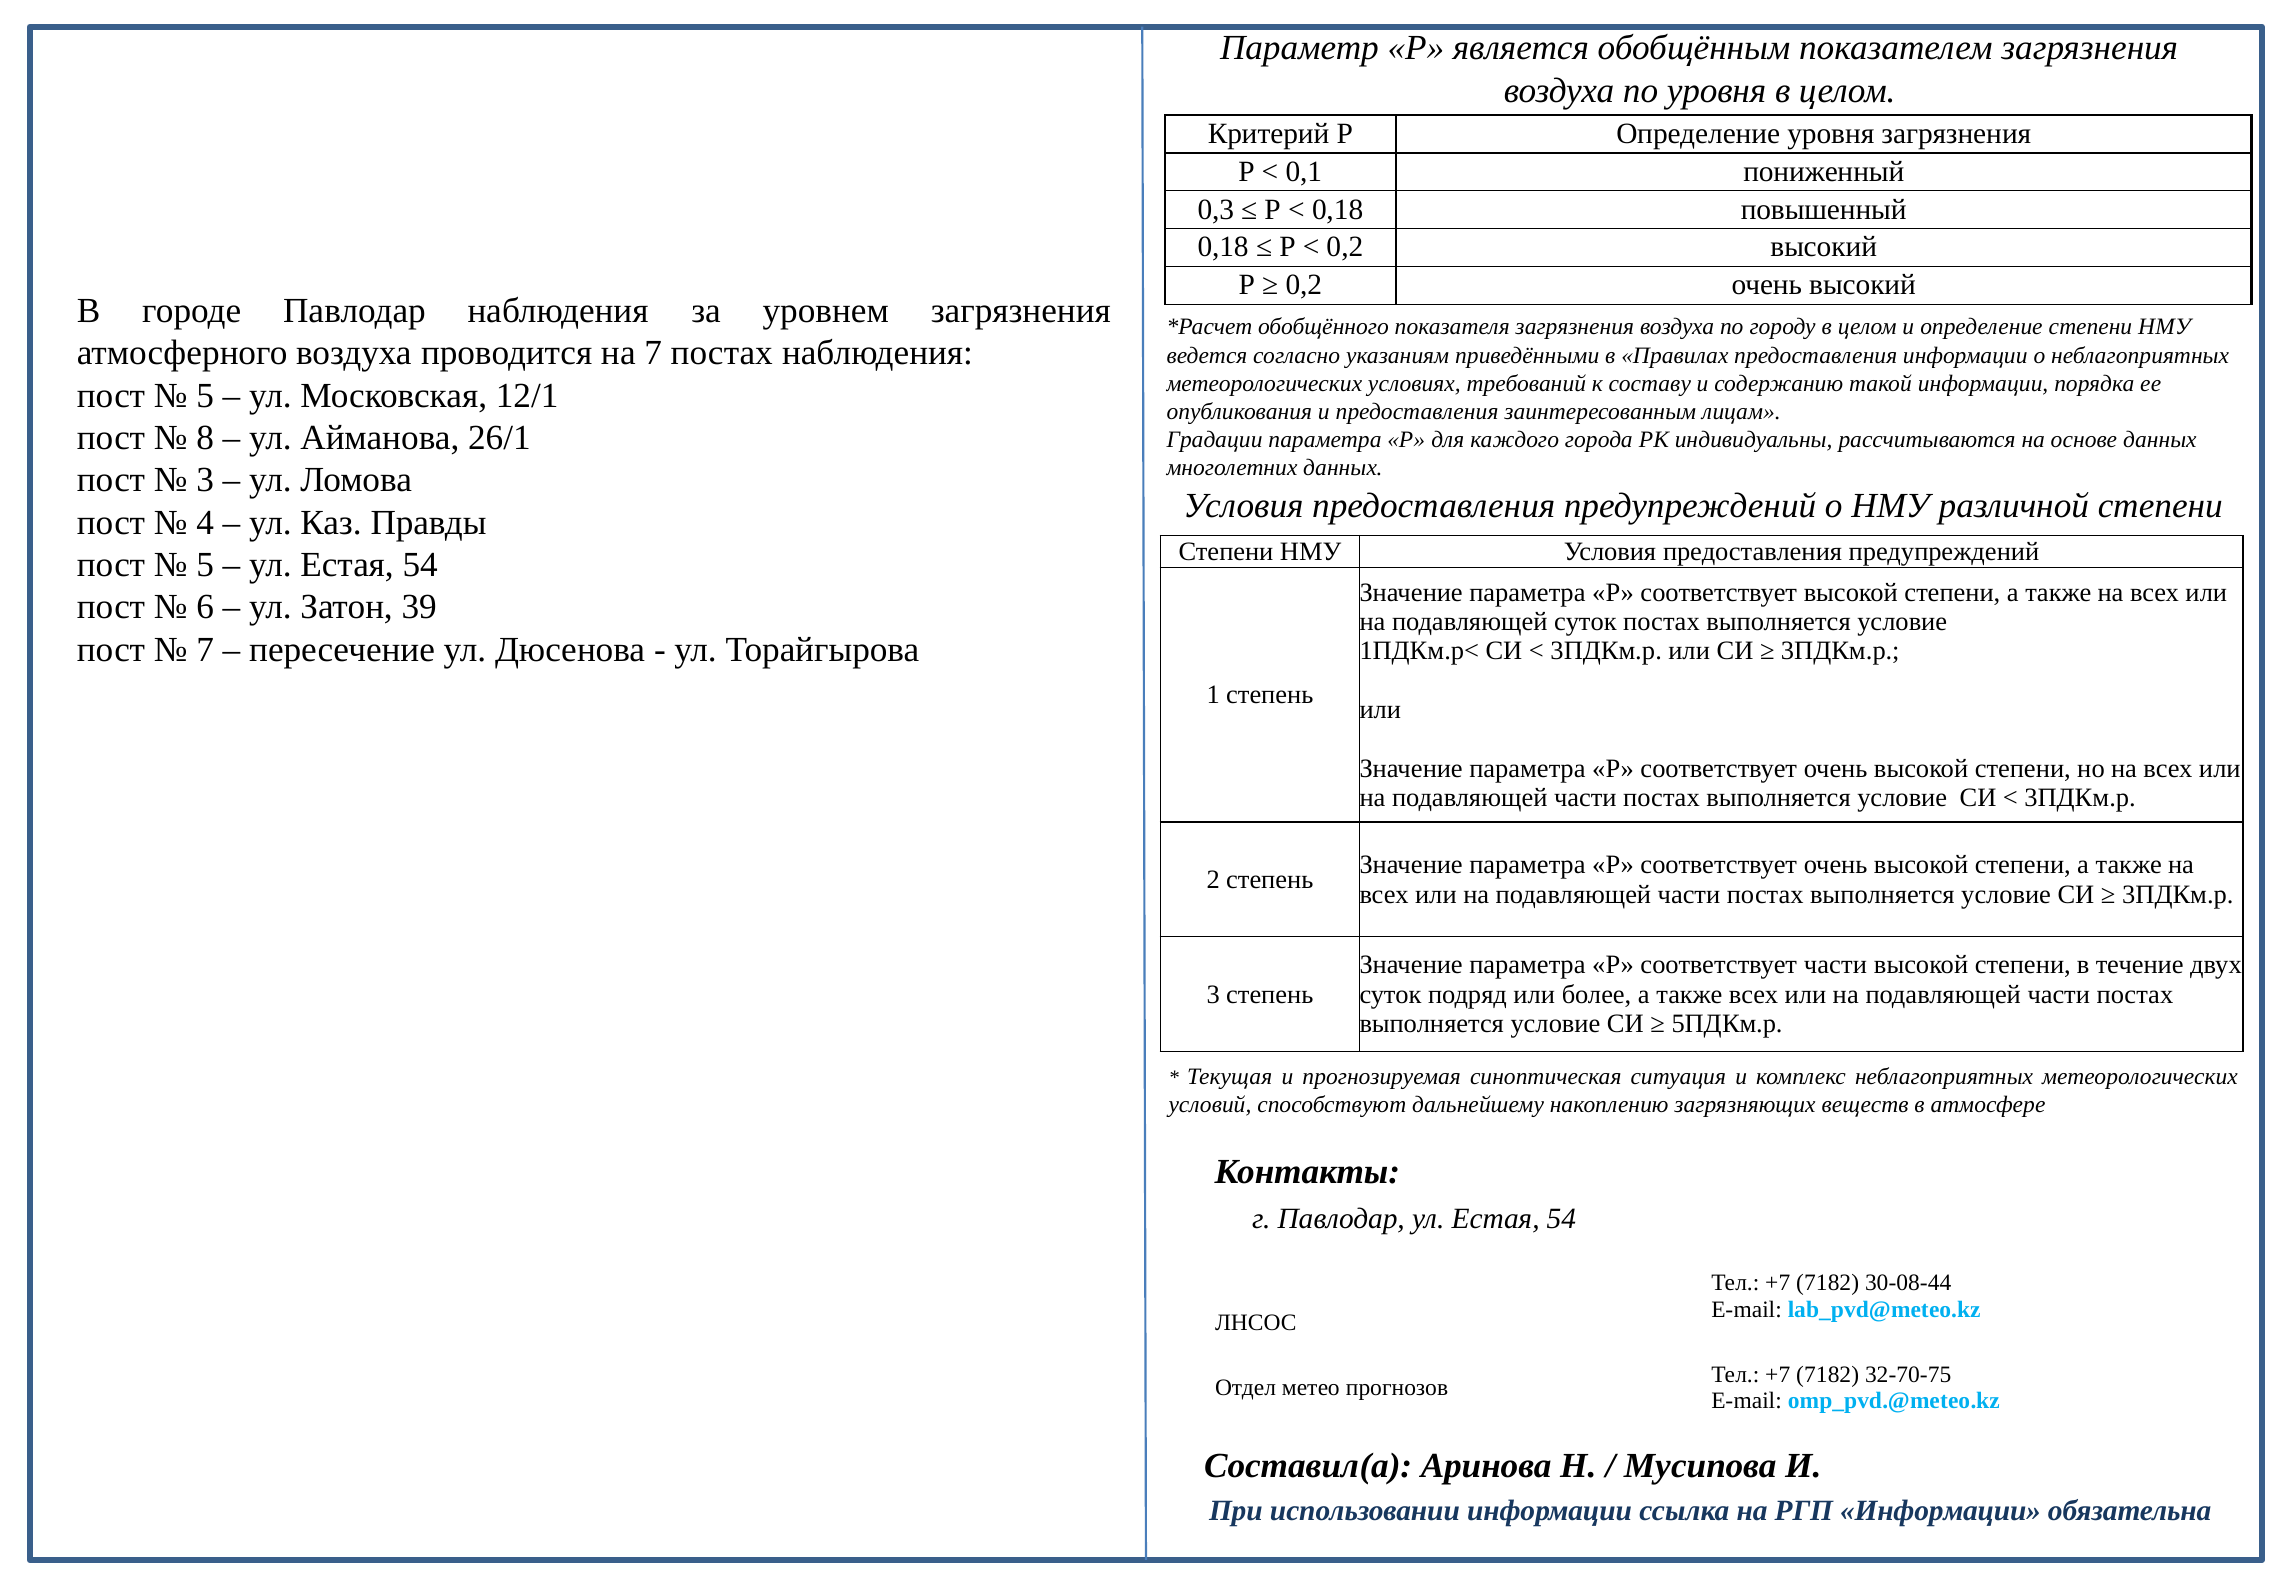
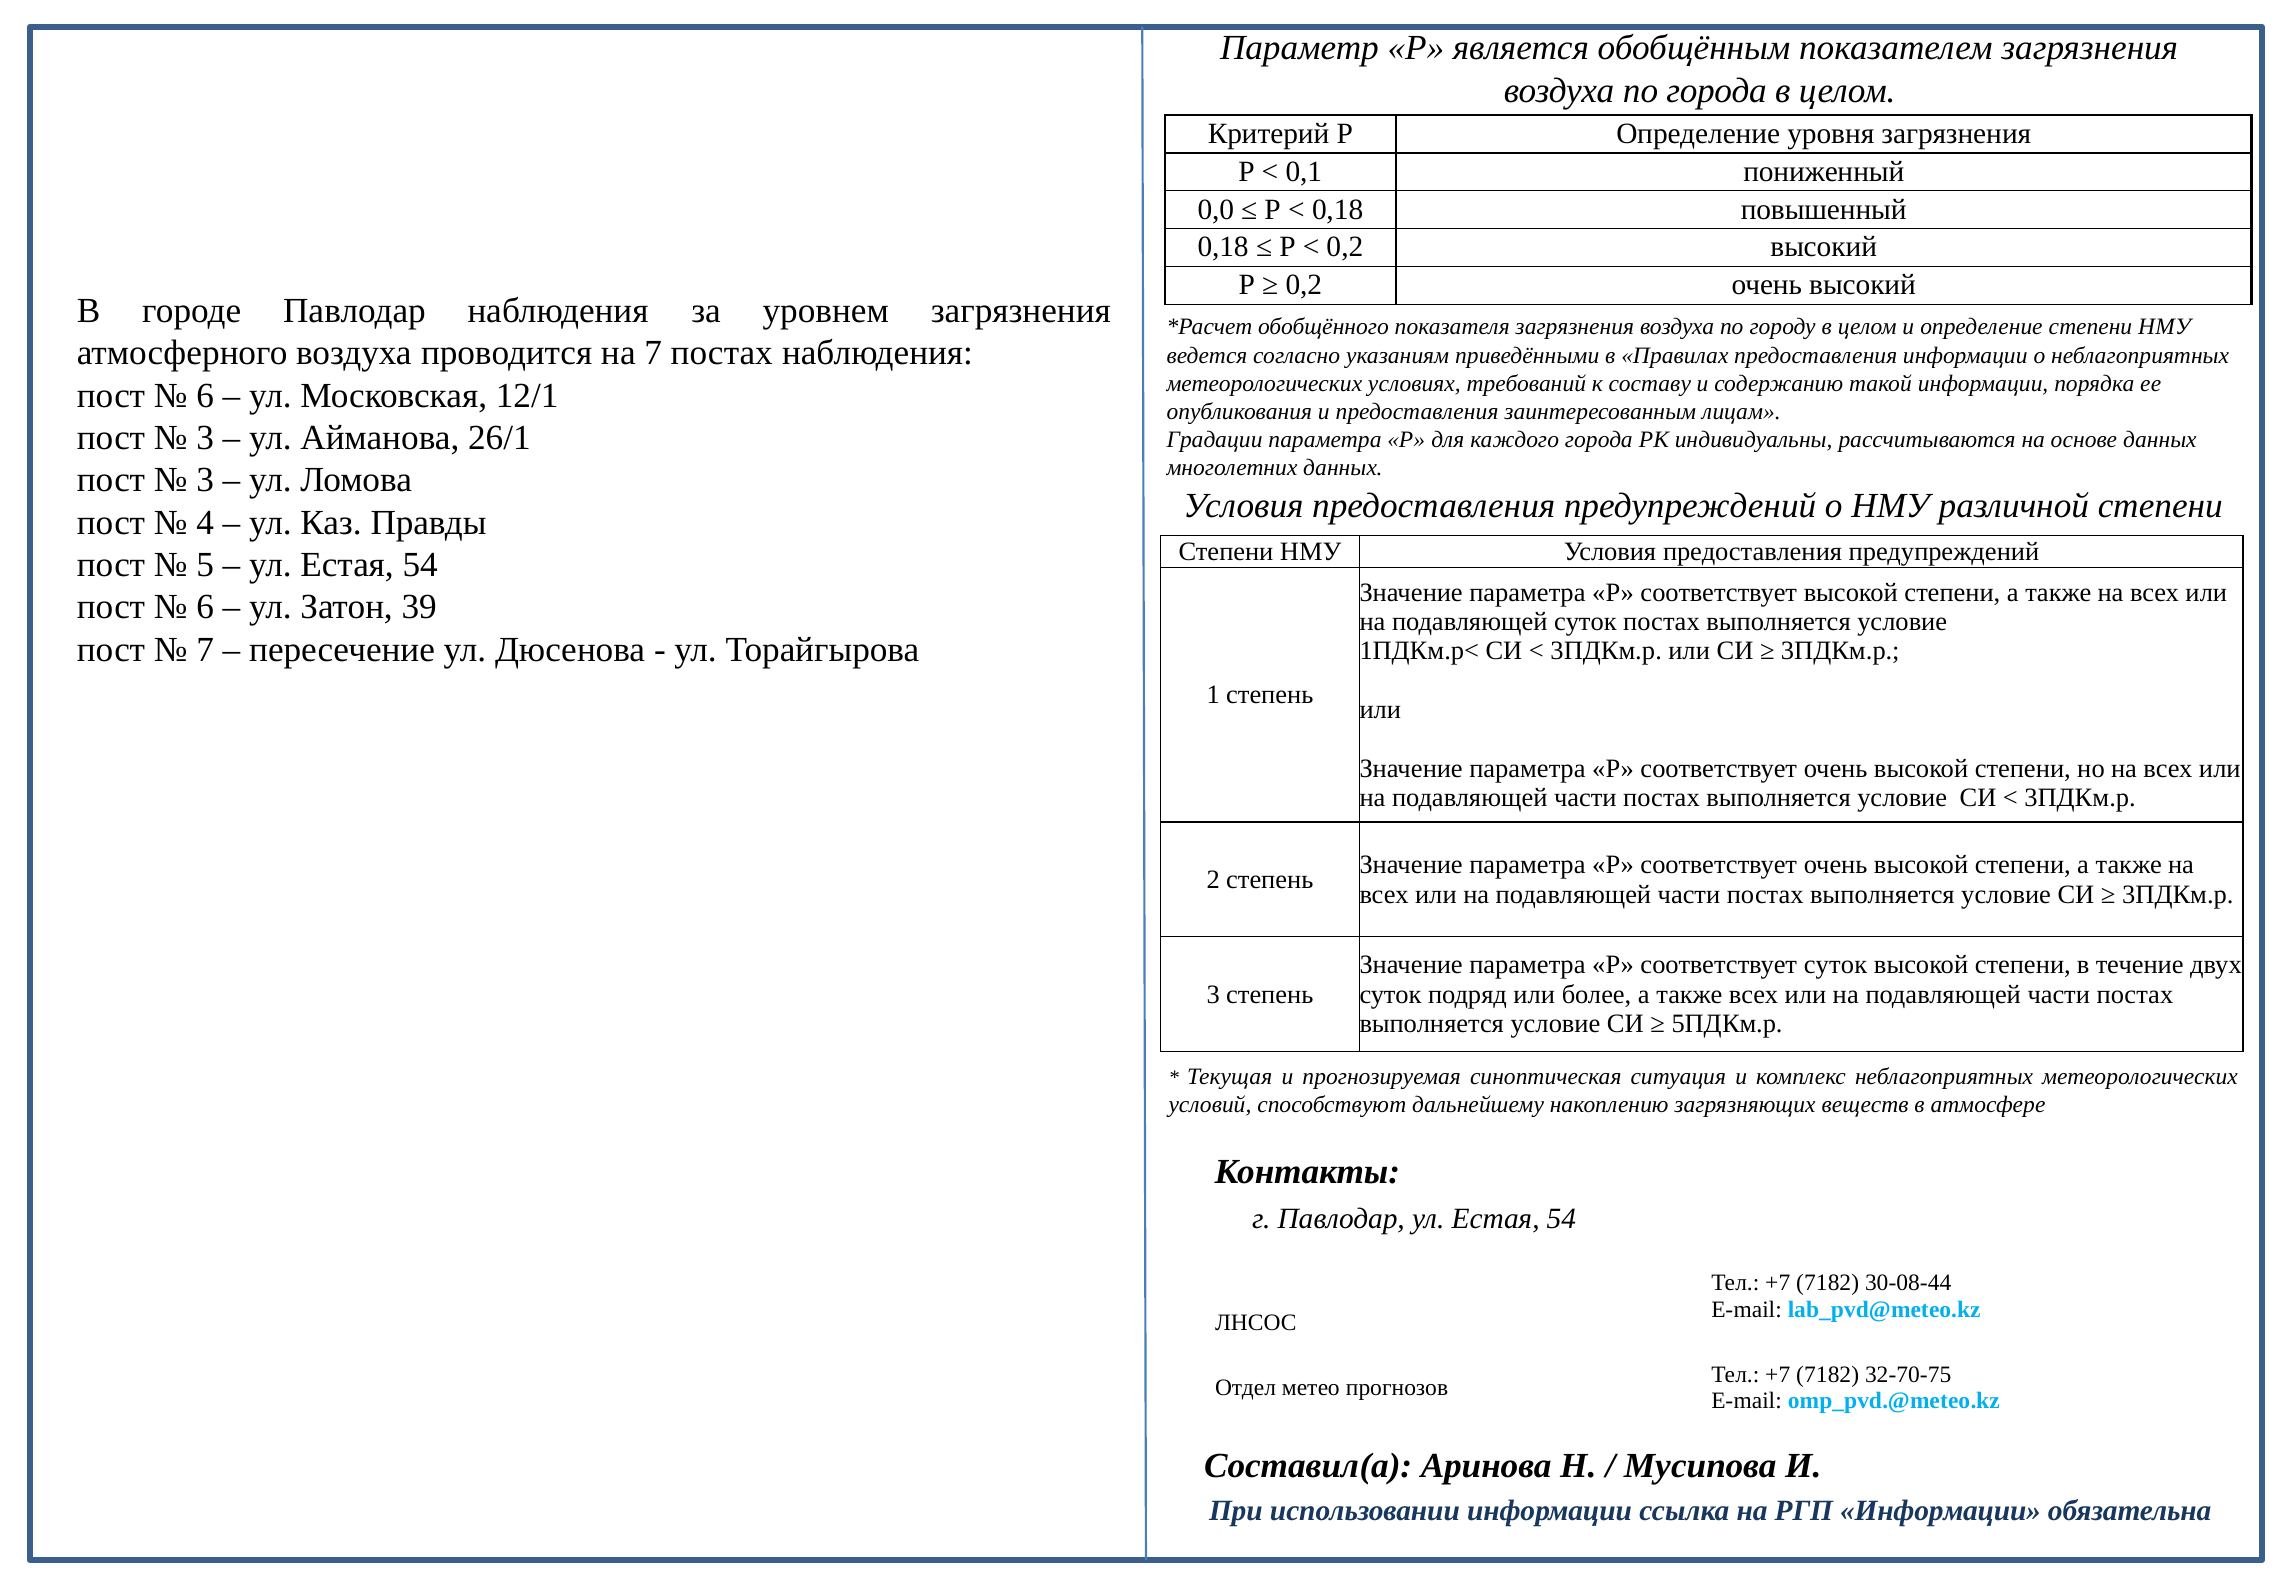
по уровня: уровня -> города (1717, 91)
0,3: 0,3 -> 0,0 (1216, 209)
5: 5 -> 6 (205, 395)
8: 8 -> 3 (205, 438)
соответствует части: части -> суток (1835, 965)
